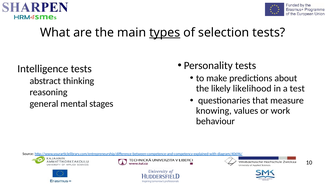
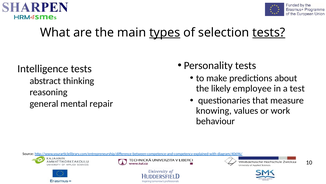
tests underline: none -> present (269, 32)
likelihood: likelihood -> employee (252, 88)
stages: stages -> repair (101, 103)
